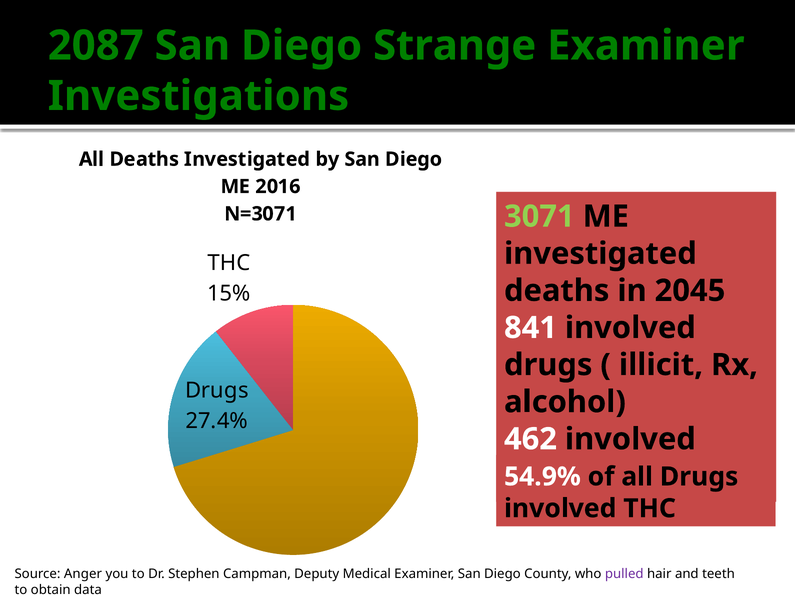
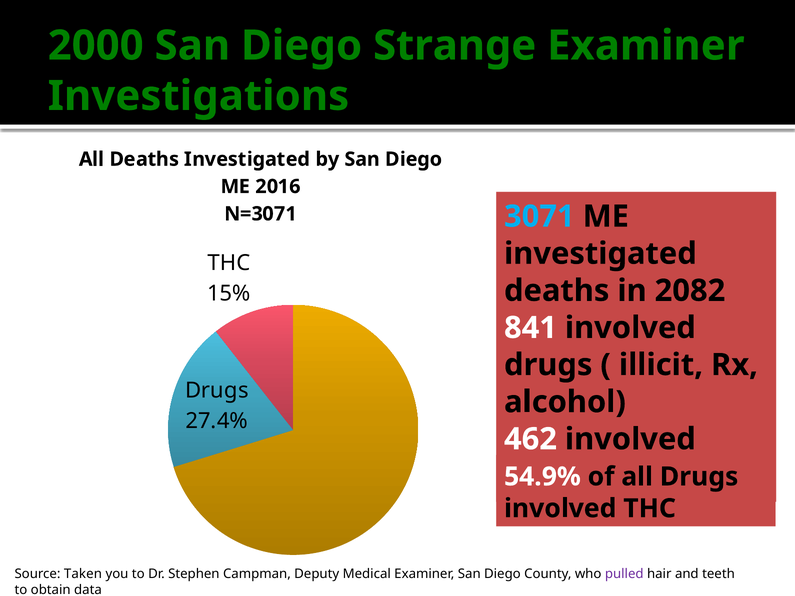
2087: 2087 -> 2000 (96, 46)
3071 colour: light green -> light blue (539, 217)
2045: 2045 -> 2082 (690, 291)
Anger: Anger -> Taken (83, 574)
